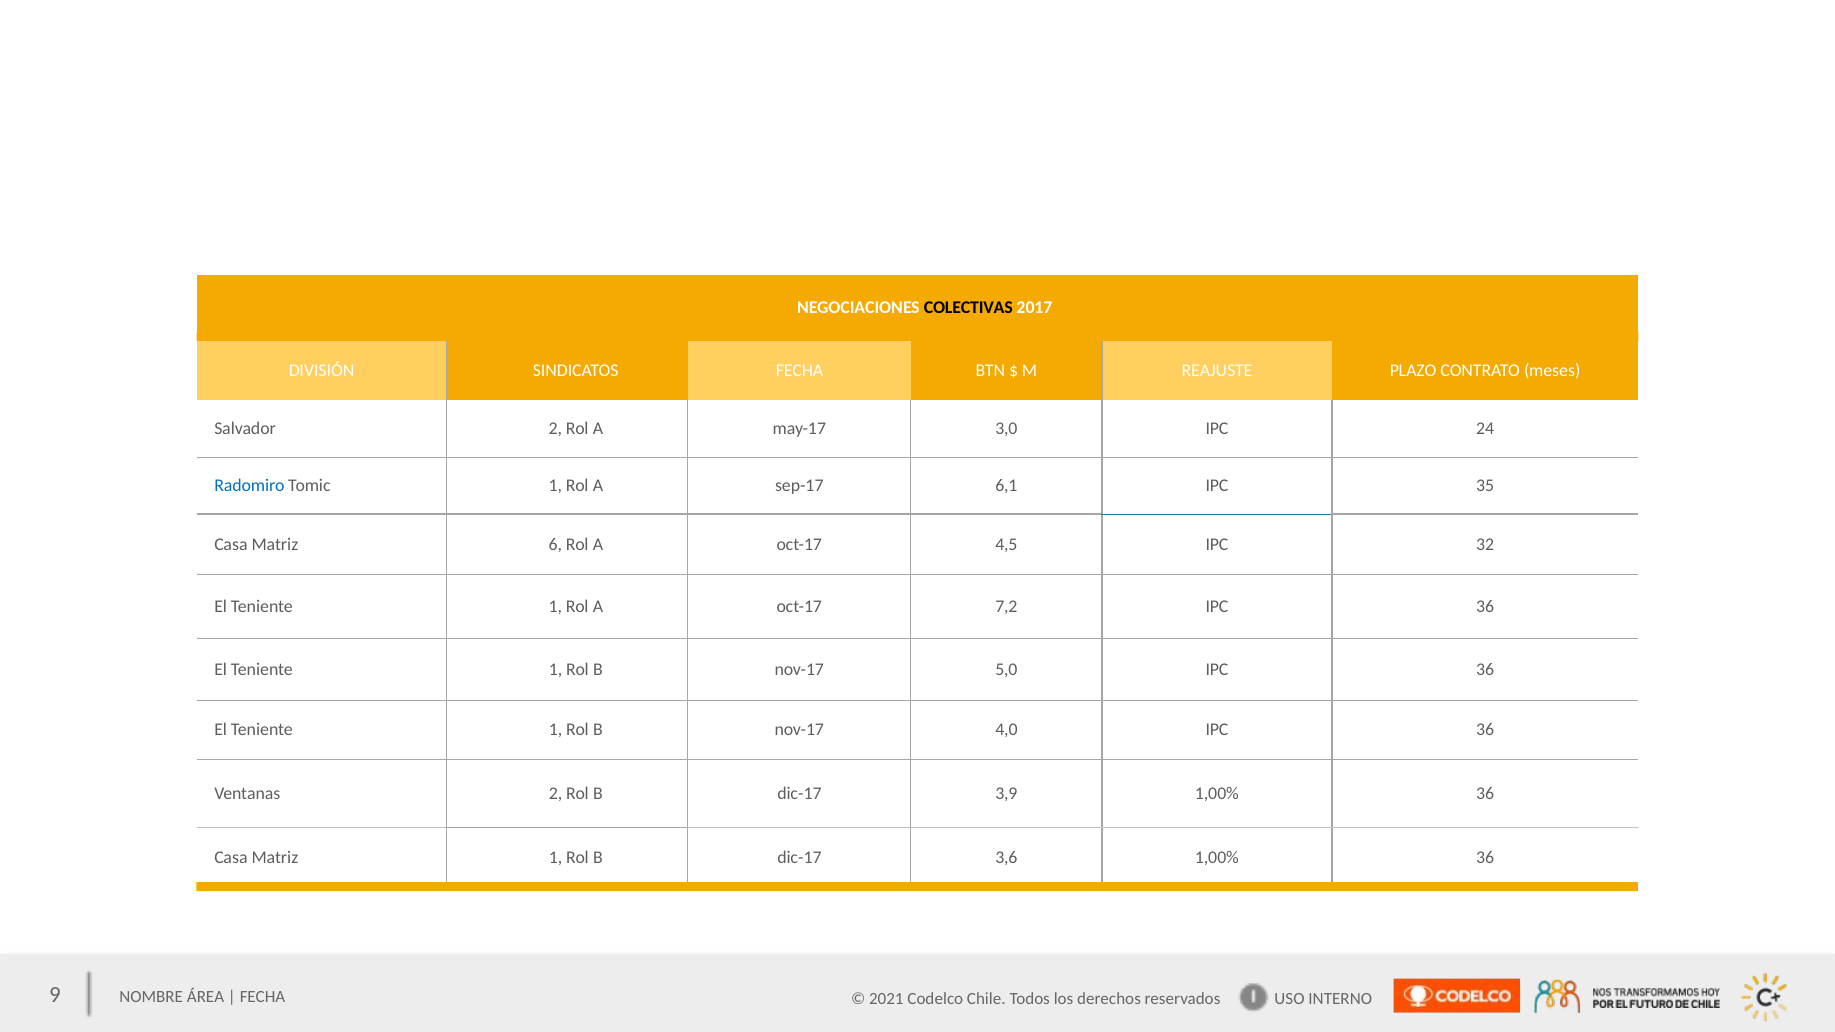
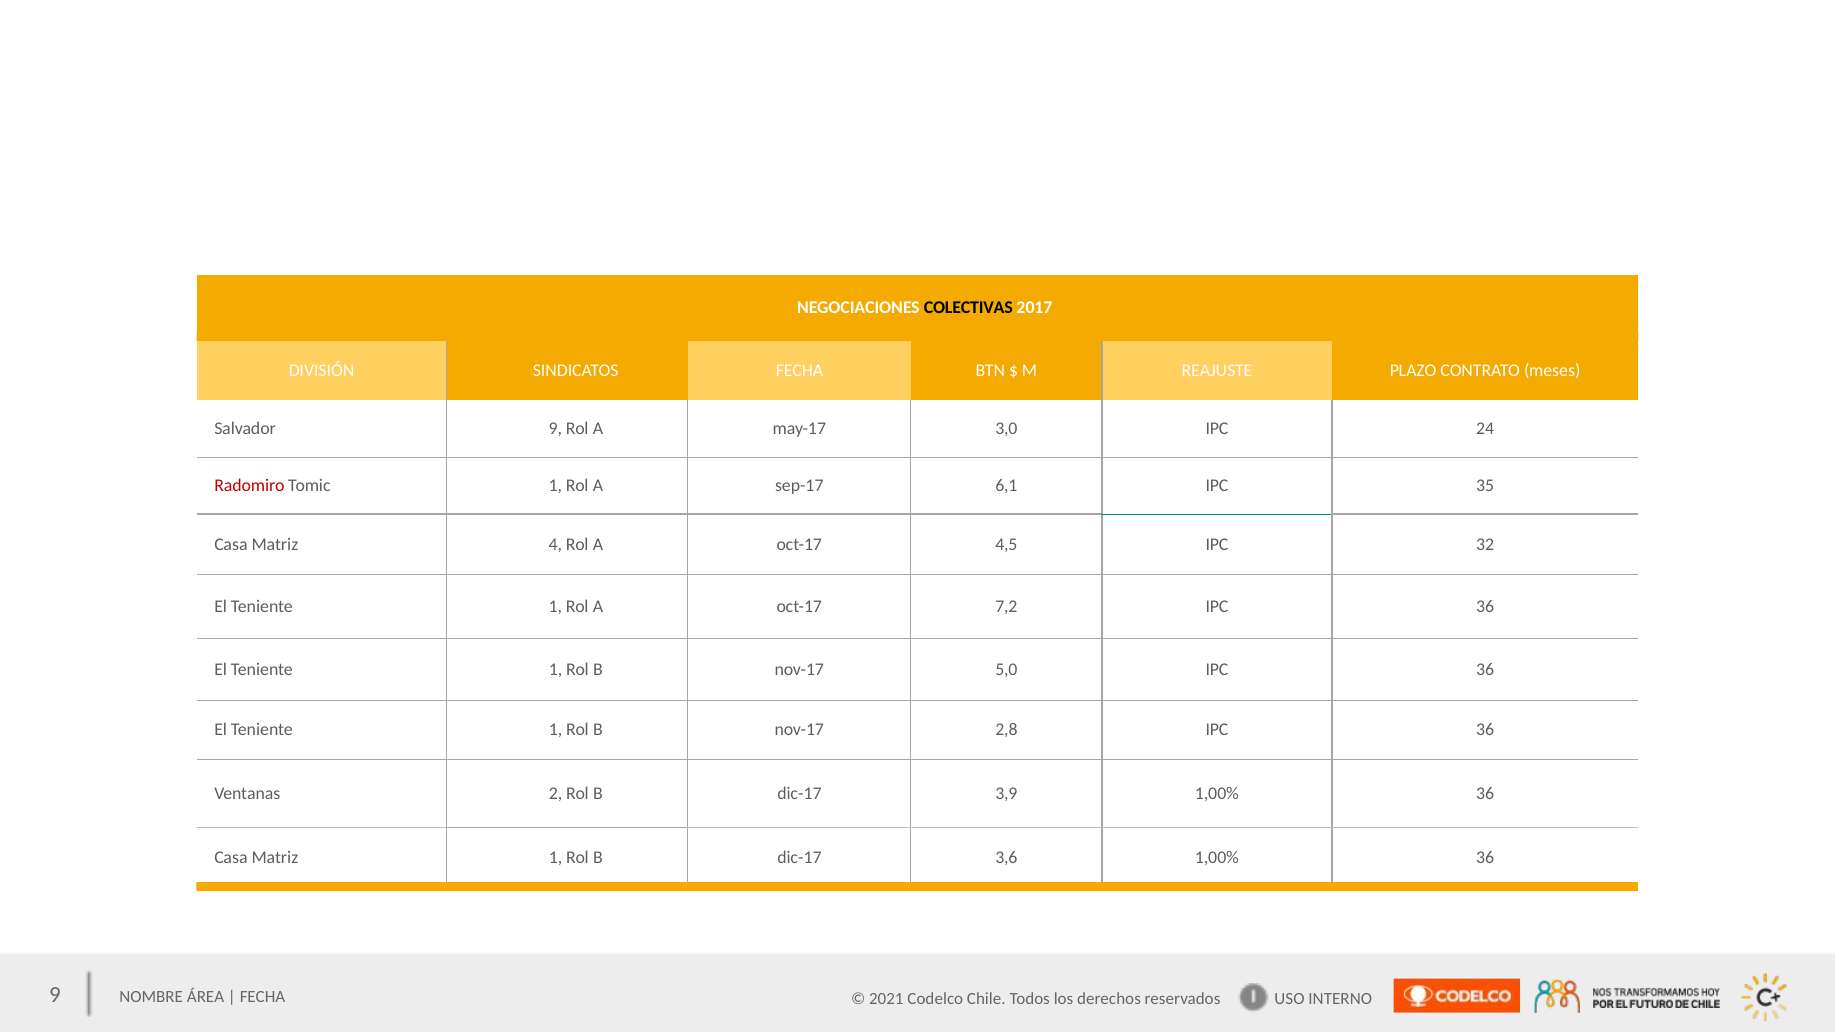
Salvador 2: 2 -> 9 (555, 429)
Radomiro colour: blue -> red (249, 486)
6: 6 -> 4 (555, 544)
4,0: 4,0 -> 2,8 (1006, 730)
